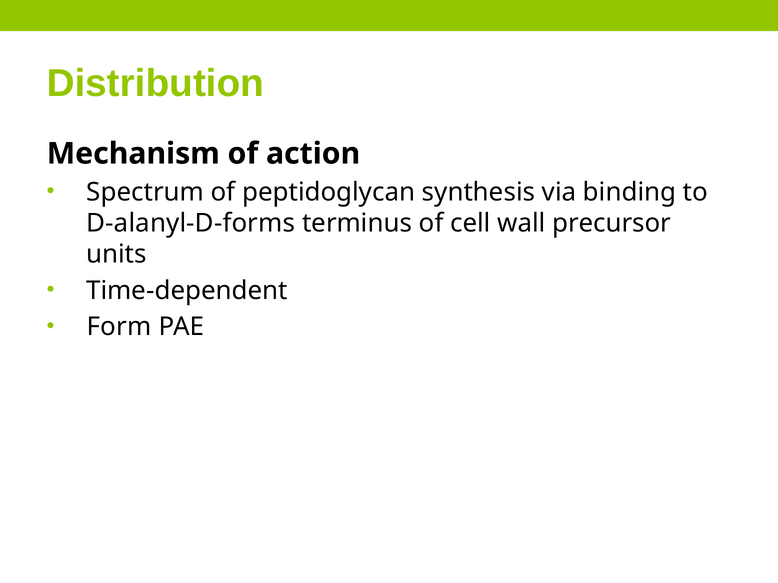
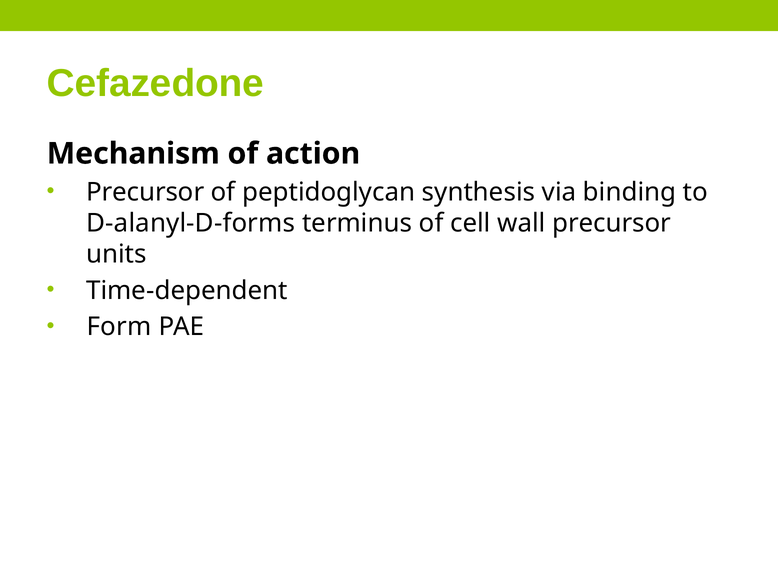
Distribution: Distribution -> Cefazedone (155, 84)
Spectrum: Spectrum -> Precursor (145, 192)
